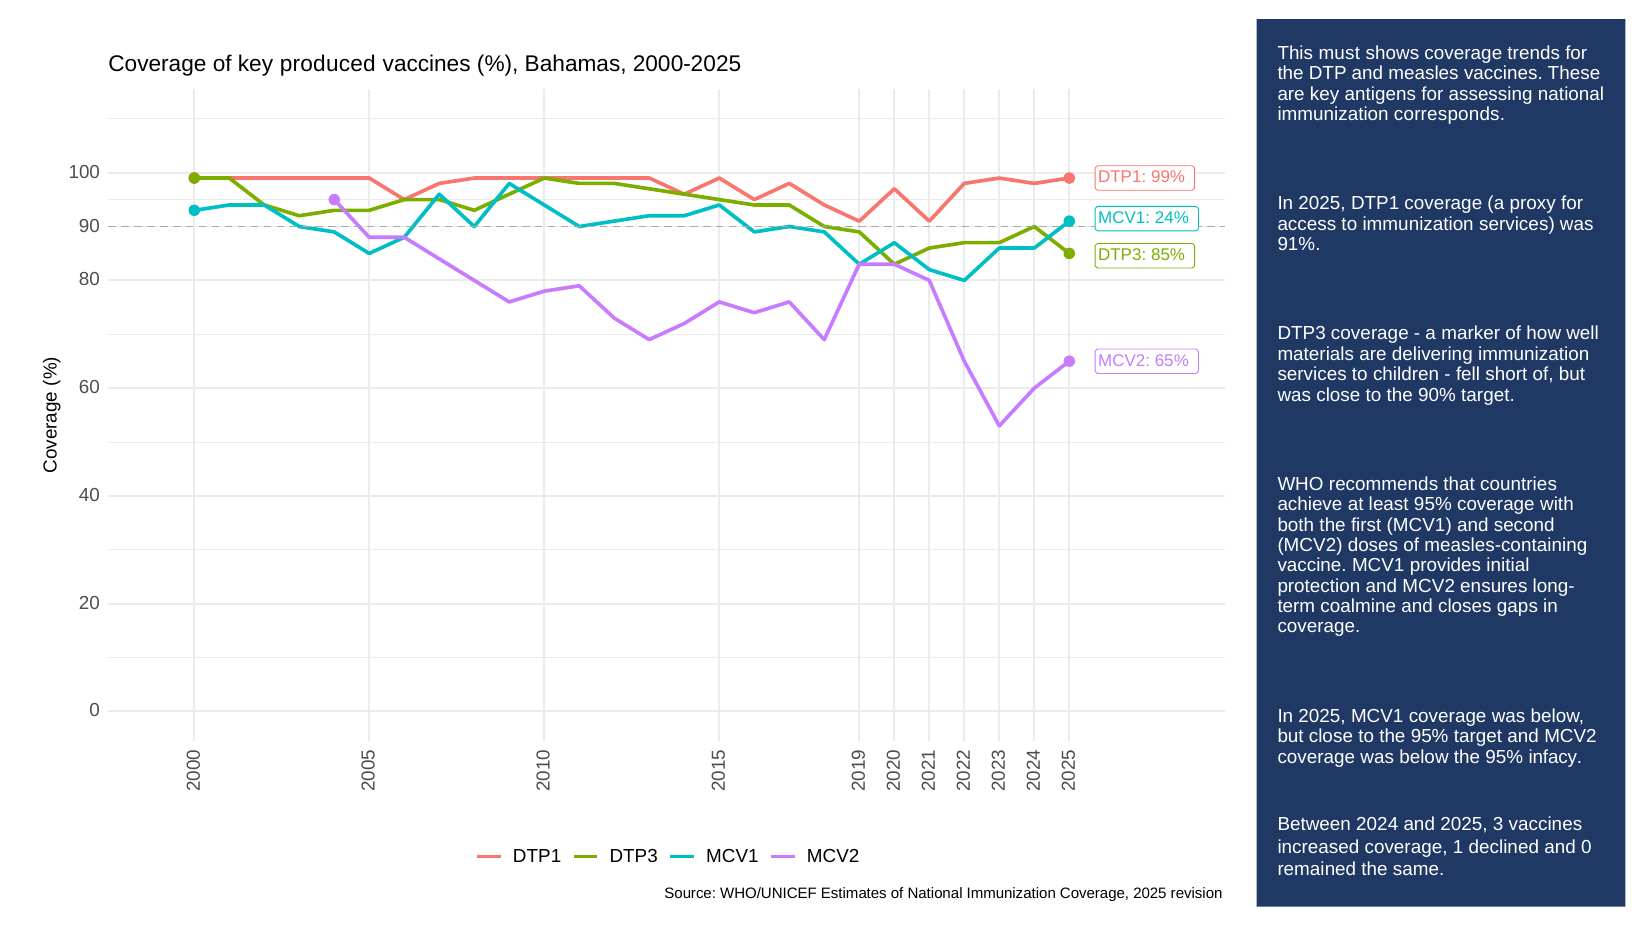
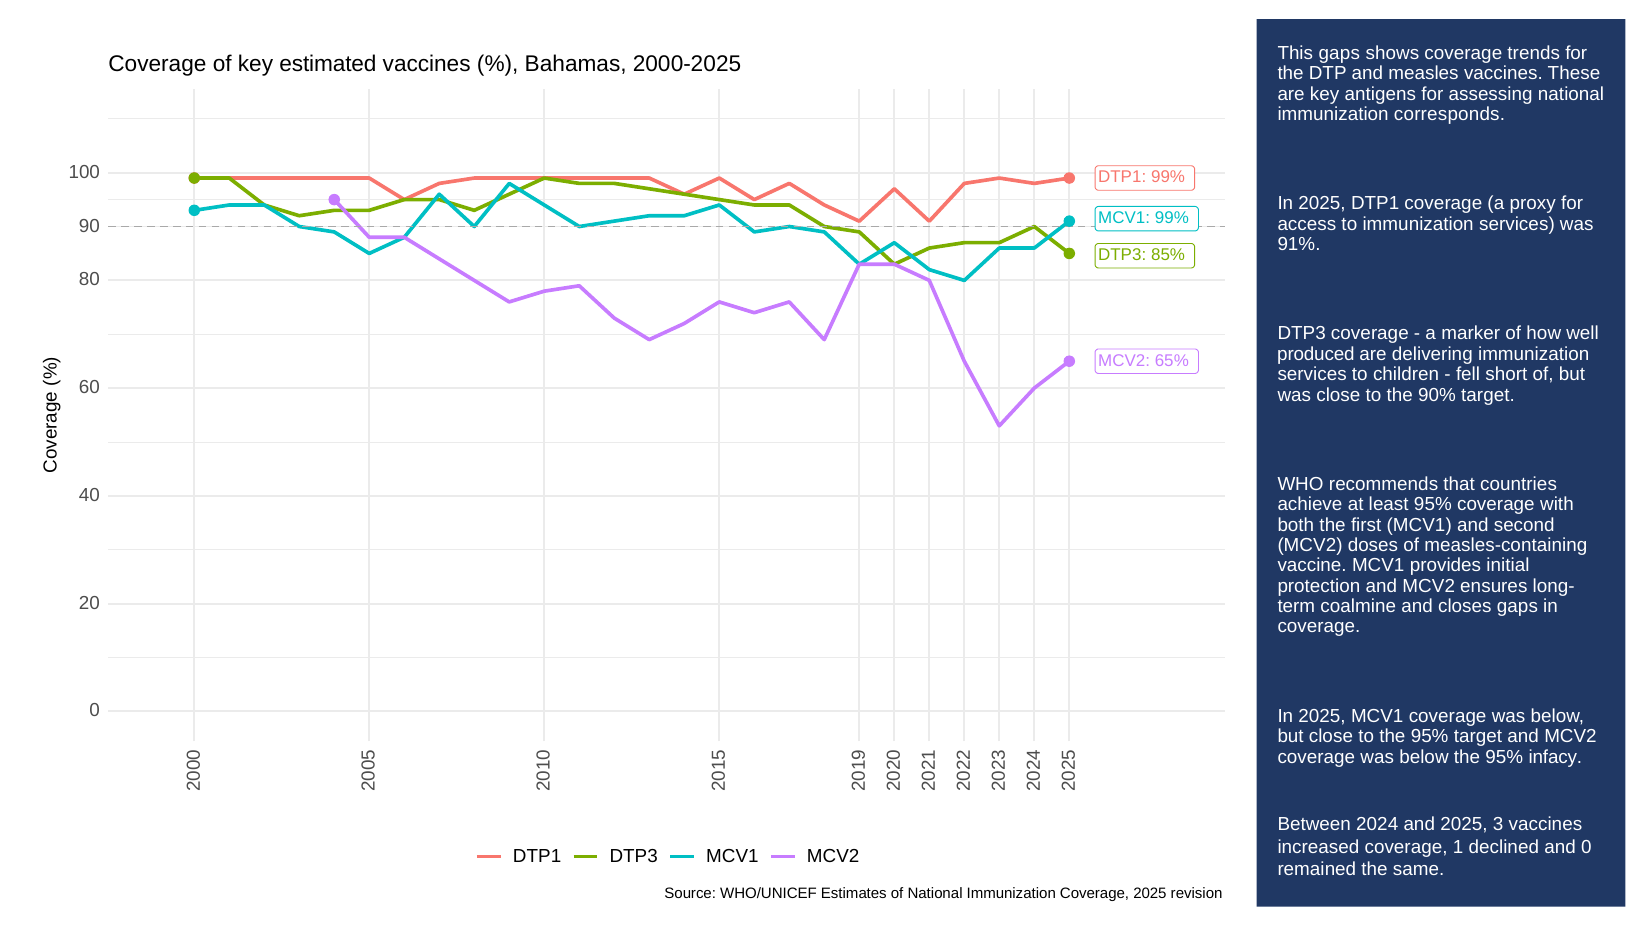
This must: must -> gaps (1339, 53)
produced: produced -> estimated (328, 64)
MCV1 24%: 24% -> 99% (1172, 218)
materials: materials -> produced (1316, 354)
